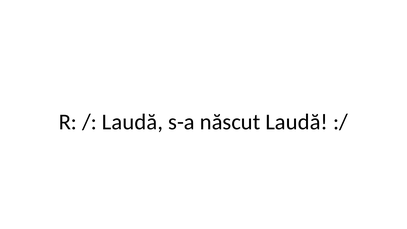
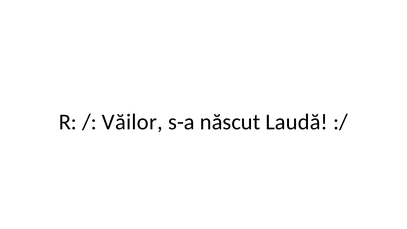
Laudă: Laudă -> Văilor (132, 122)
